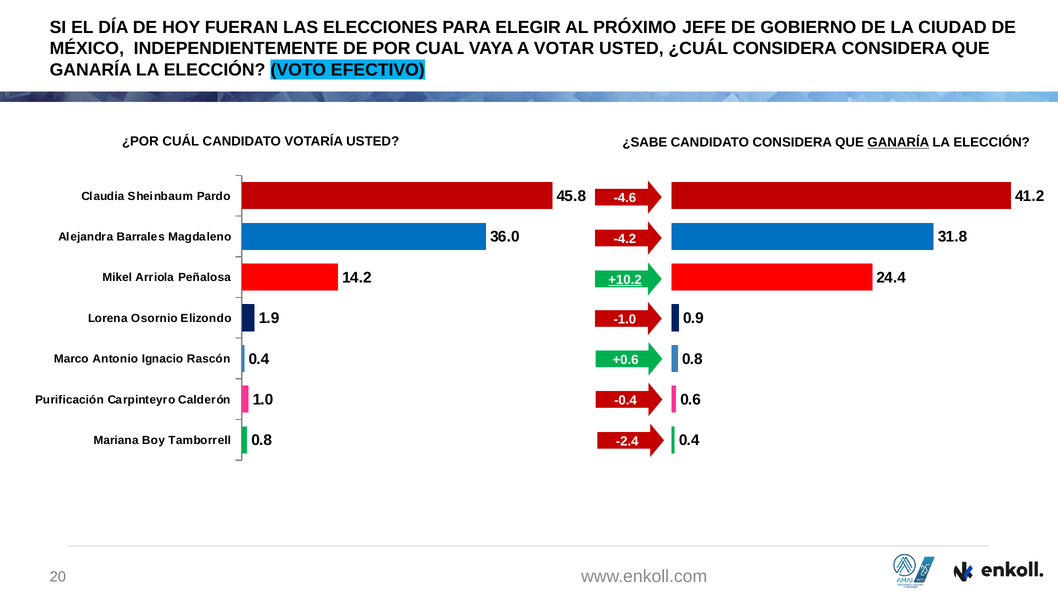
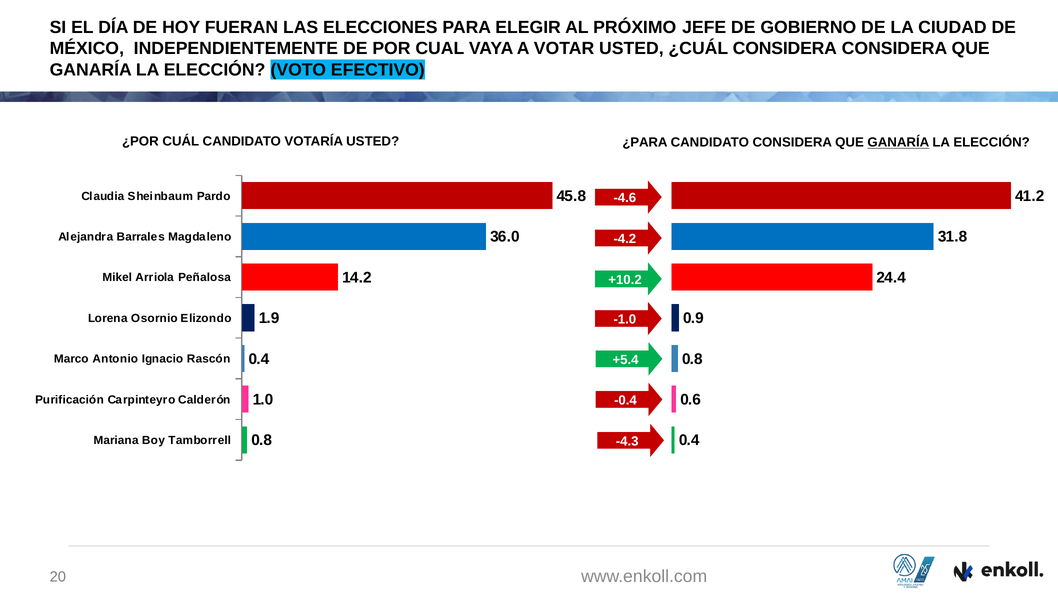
¿SABE: ¿SABE -> ¿PARA (645, 143)
+10.2 underline: present -> none (625, 280)
+0.6: +0.6 -> +5.4 (626, 360)
-2.4: -2.4 -> -4.3 (627, 441)
